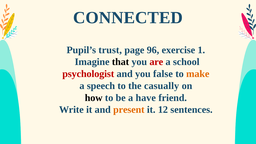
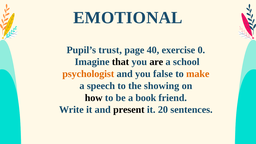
CONNECTED: CONNECTED -> EMOTIONAL (128, 18)
96: 96 -> 40 (153, 50)
1: 1 -> 0 (201, 50)
are colour: red -> black (156, 62)
psychologist colour: red -> orange (88, 74)
casually: casually -> showing (162, 86)
have: have -> book (146, 98)
present colour: orange -> black (129, 110)
12: 12 -> 20 (163, 110)
